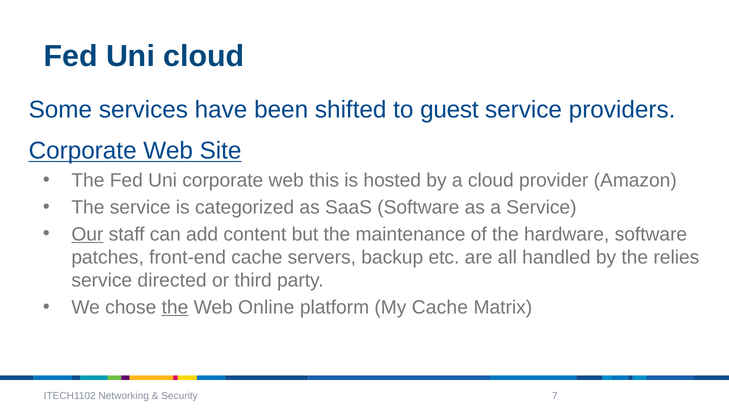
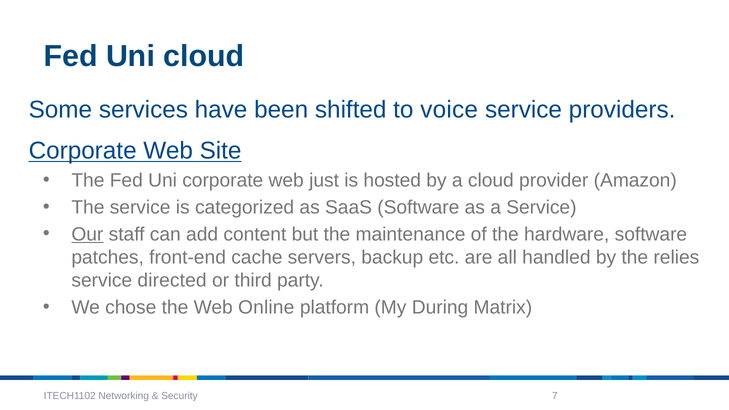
guest: guest -> voice (449, 110)
this: this -> just (324, 180)
the underline: present -> none (175, 307)
My Cache: Cache -> During (440, 307)
